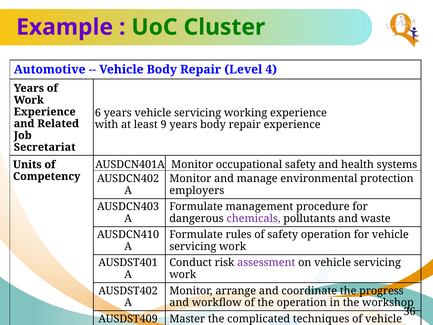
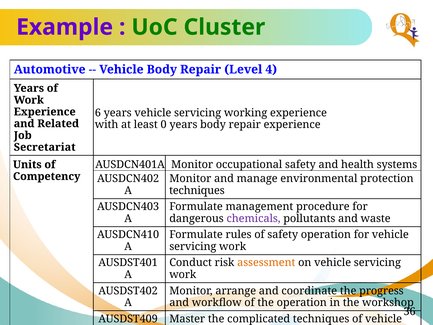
9: 9 -> 0 (164, 125)
employers: employers -> techniques (197, 190)
assessment colour: purple -> orange (266, 263)
